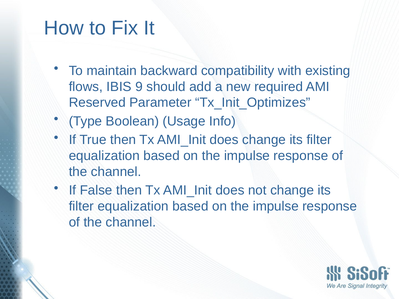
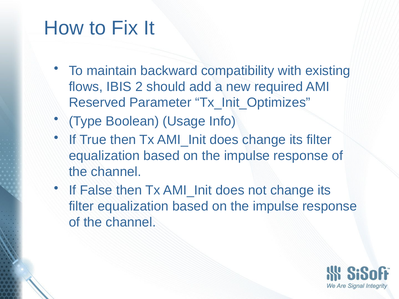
9: 9 -> 2 (139, 87)
